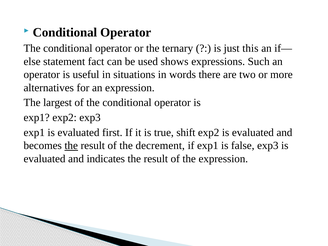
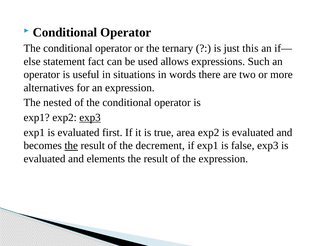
shows: shows -> allows (175, 61)
largest: largest -> nested (57, 103)
exp3 underline: none -> present (90, 118)
shift: shift -> area (186, 132)
indicates: indicates -> elements (106, 159)
